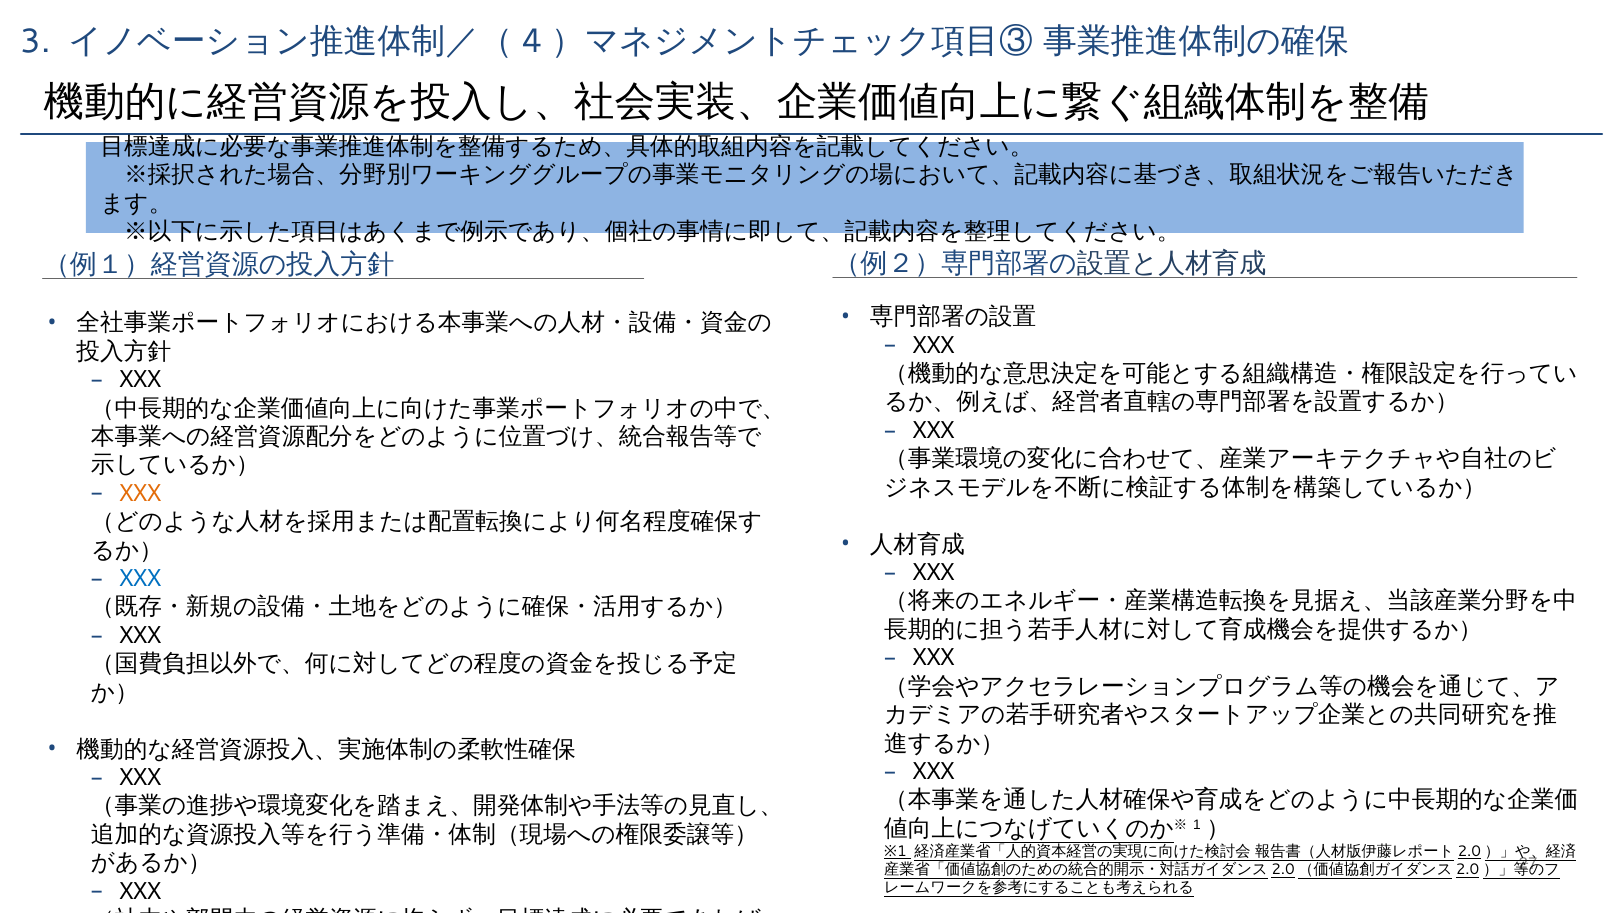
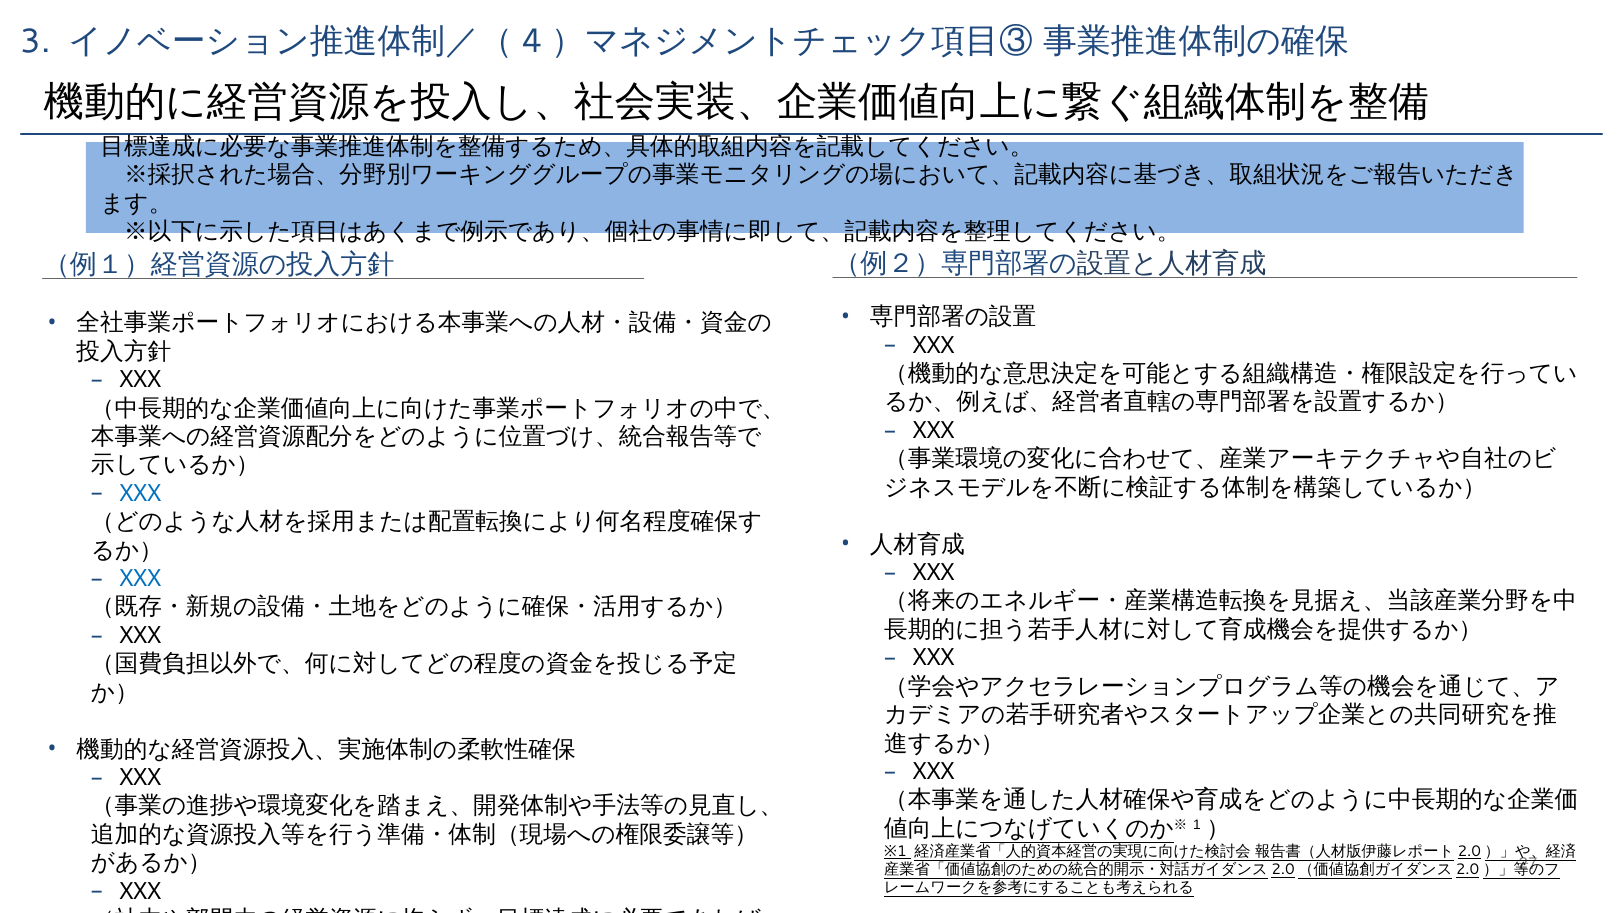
XXX colour: orange -> blue (140, 493)
